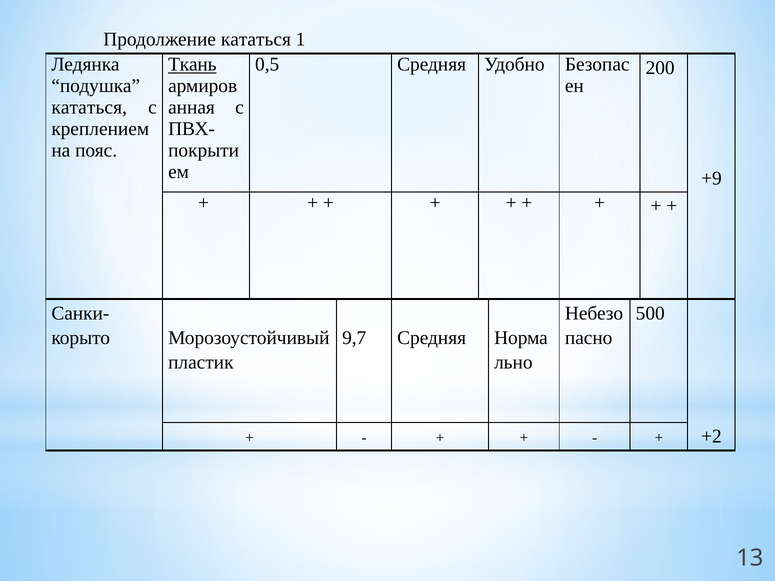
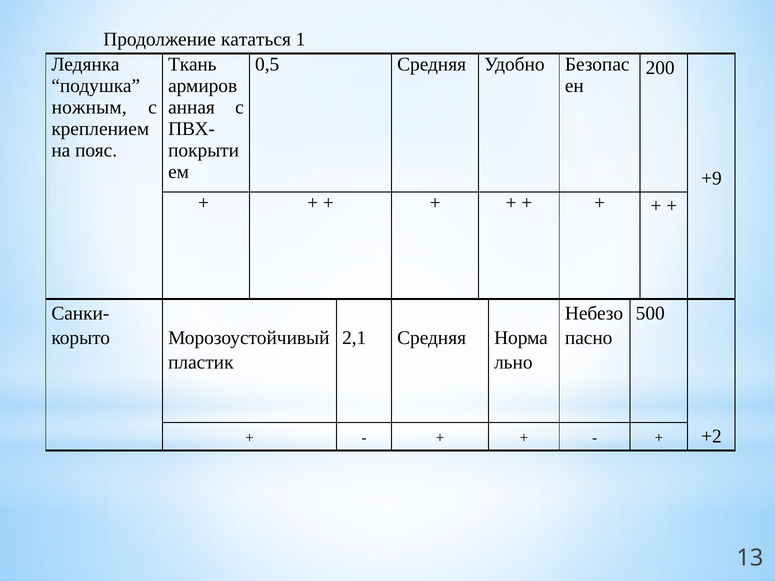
Ткань underline: present -> none (192, 65)
кататься: кататься -> ножным (89, 108)
9,7: 9,7 -> 2,1 (354, 338)
